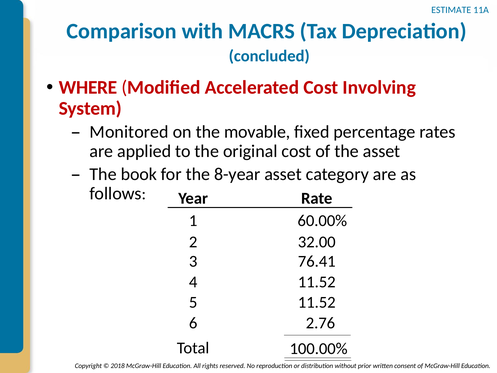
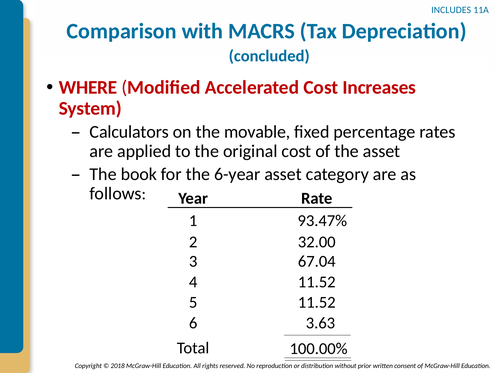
ESTIMATE: ESTIMATE -> INCLUDES (451, 10)
Involving: Involving -> Increases (379, 87)
Monitored: Monitored -> Calculators (129, 132)
8-year: 8-year -> 6-year (237, 174)
60.00%: 60.00% -> 93.47% (322, 221)
76.41: 76.41 -> 67.04 (317, 261)
2.76: 2.76 -> 3.63 (320, 323)
